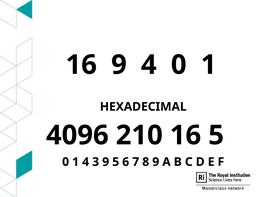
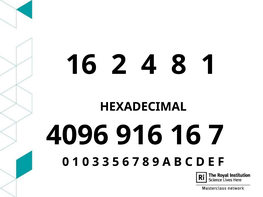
16 9: 9 -> 2 (119, 65)
4 0: 0 -> 8 (179, 65)
210: 210 -> 916 (139, 135)
16 5: 5 -> 7 (216, 135)
0 1 4: 4 -> 0 (86, 162)
3 9: 9 -> 3 (106, 162)
